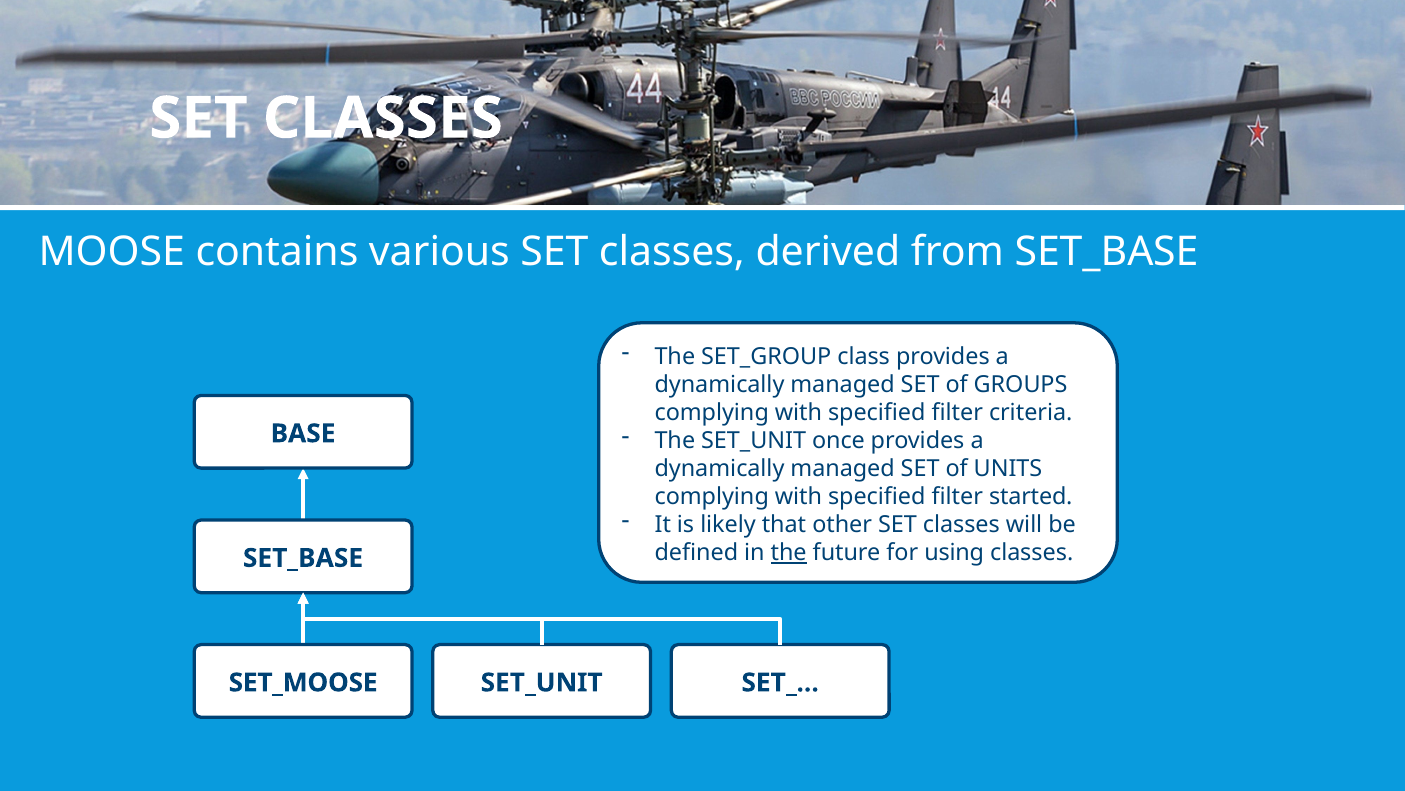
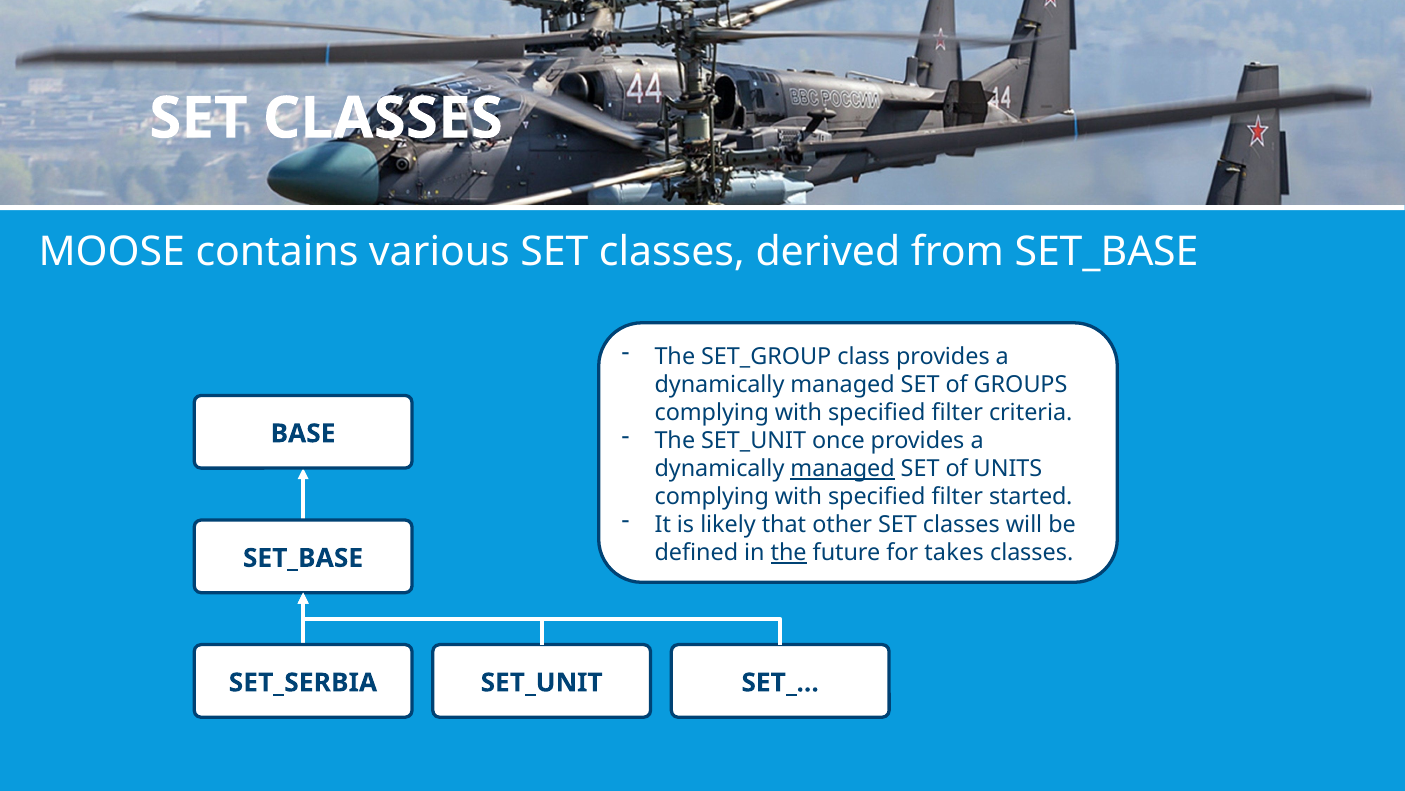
managed underline: none -> present (843, 468)
using: using -> takes (954, 553)
SET_MOOSE: SET_MOOSE -> SET_SERBIA (303, 682)
